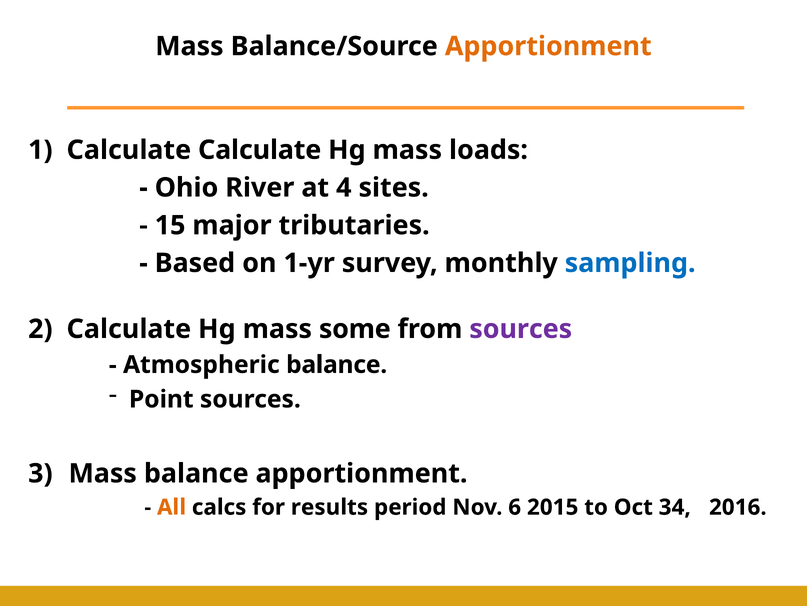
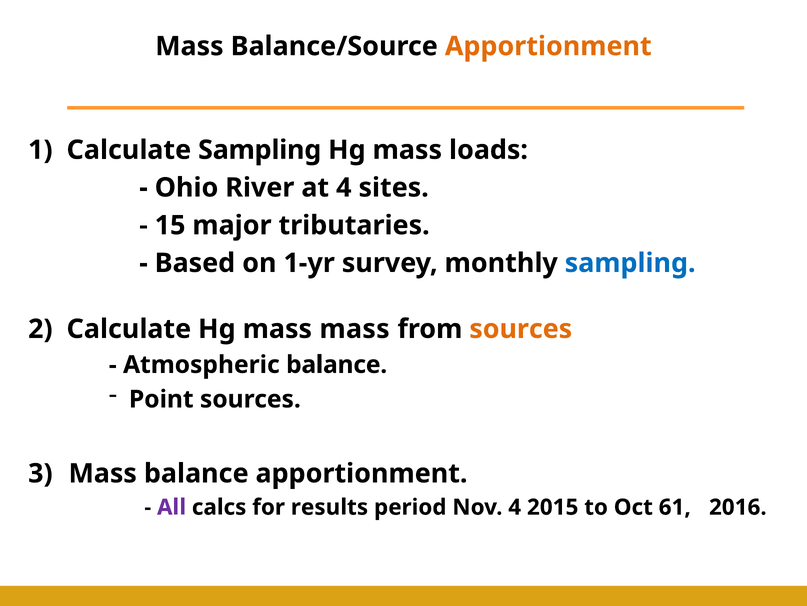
Calculate Calculate: Calculate -> Sampling (260, 150)
mass some: some -> mass (355, 329)
sources colour: purple -> orange (521, 329)
All colour: orange -> purple (171, 507)
Nov 6: 6 -> 4 (515, 507)
34: 34 -> 61 (675, 507)
